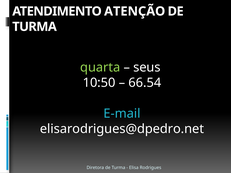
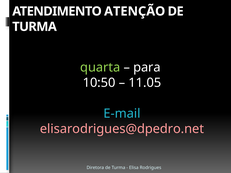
seus: seus -> para (147, 67)
66.54: 66.54 -> 11.05 (145, 83)
elisarodrigues@dpedro.net colour: white -> pink (122, 129)
